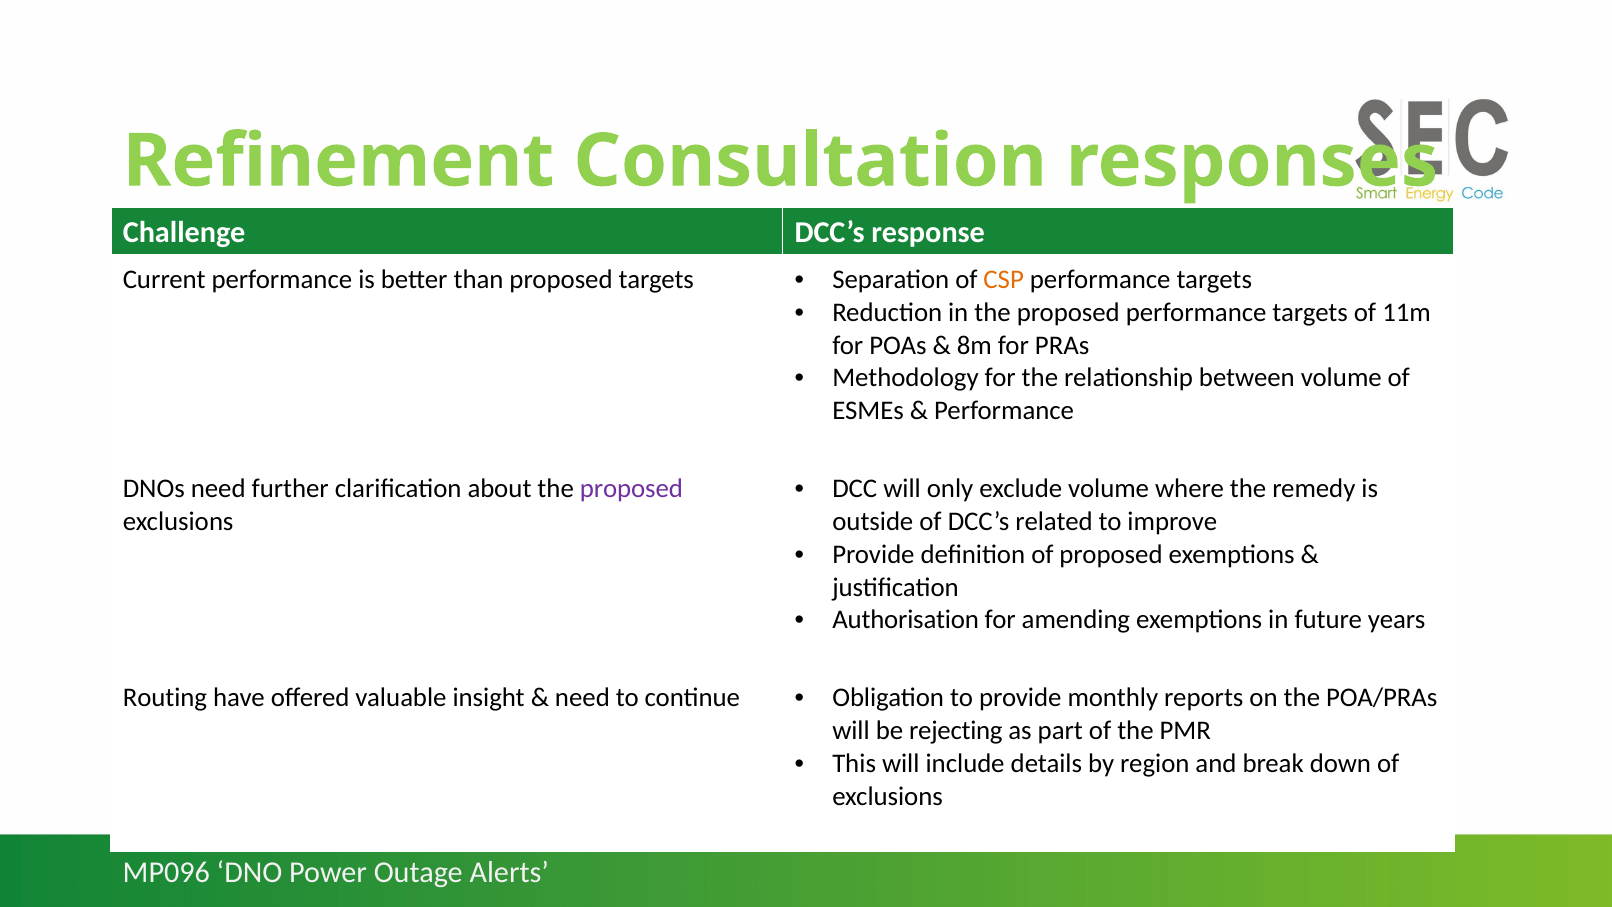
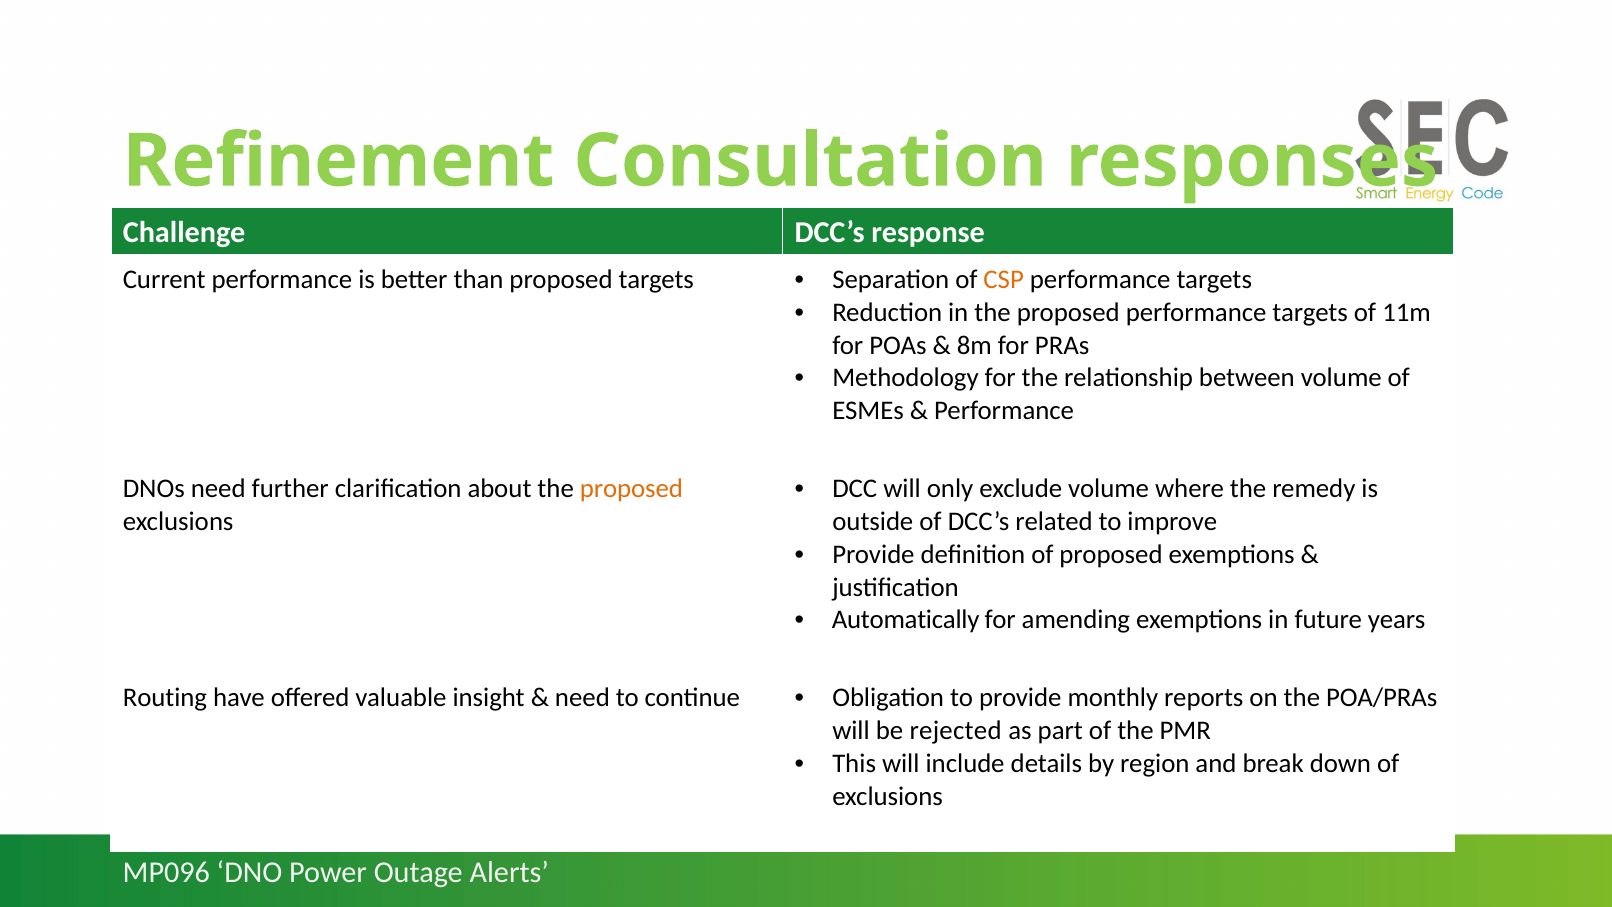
proposed colour: purple -> orange (631, 489)
Authorisation: Authorisation -> Automatically (906, 620)
rejecting: rejecting -> rejected (956, 731)
